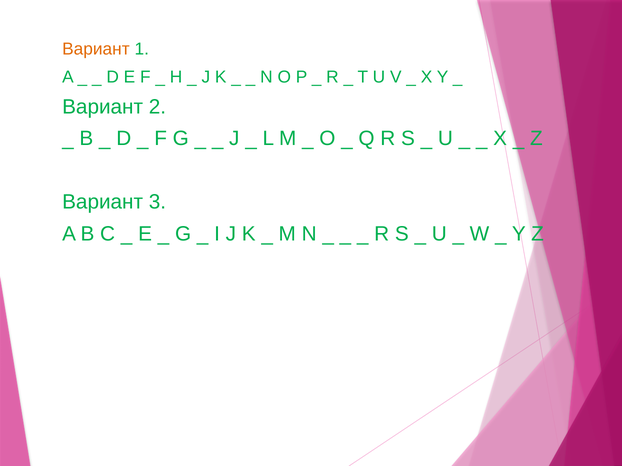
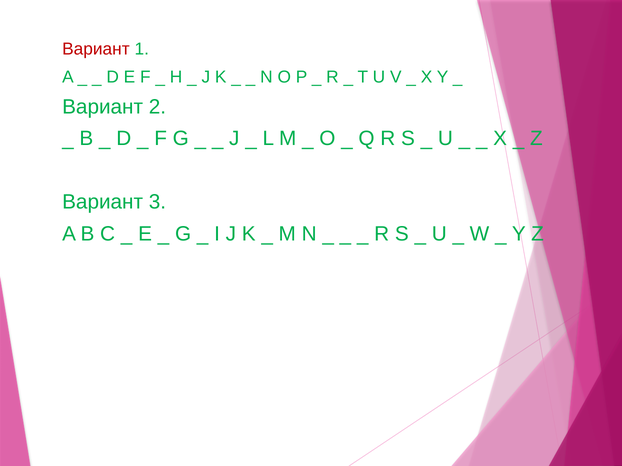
Вариант colour: orange -> red (96, 49)
